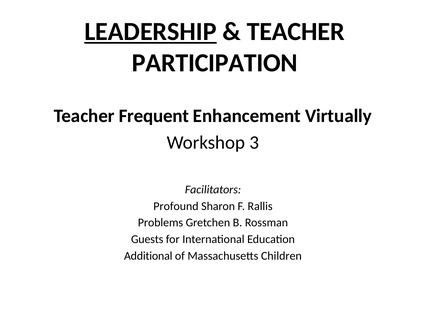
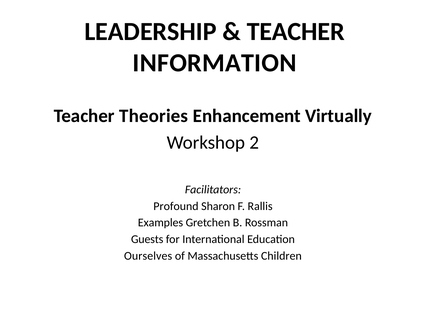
LEADERSHIP underline: present -> none (150, 32)
PARTICIPATION: PARTICIPATION -> INFORMATION (215, 63)
Frequent: Frequent -> Theories (154, 116)
3: 3 -> 2 (254, 142)
Problems: Problems -> Examples (160, 222)
Additional: Additional -> Ourselves (148, 256)
